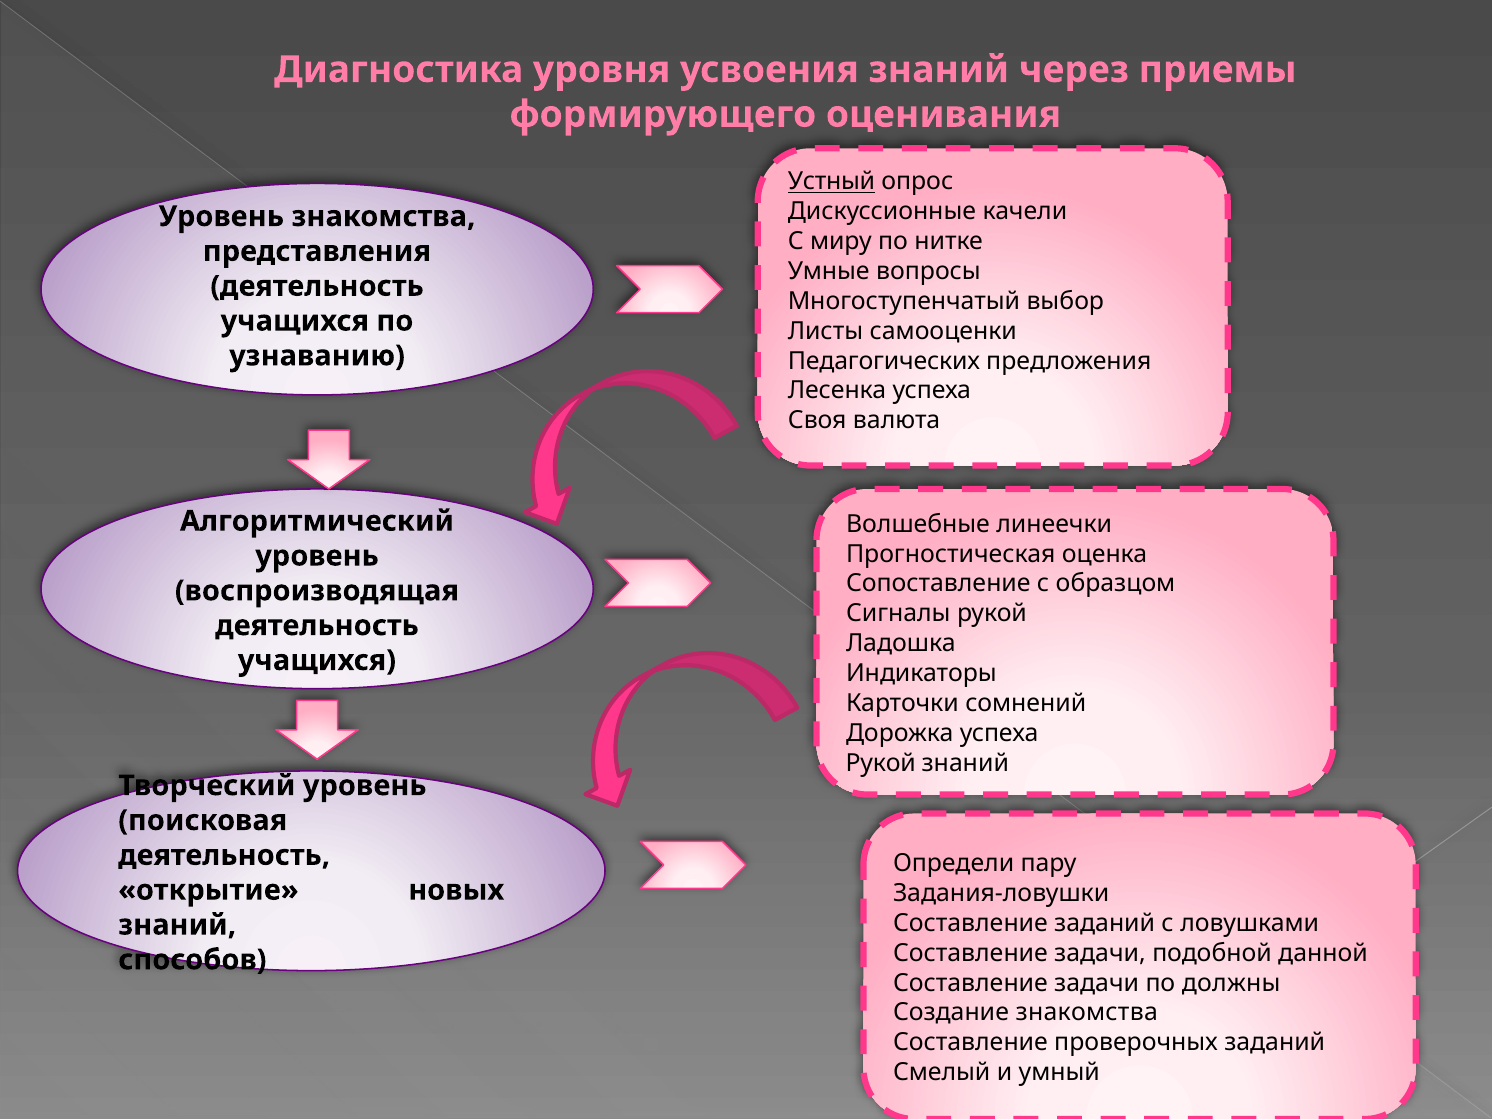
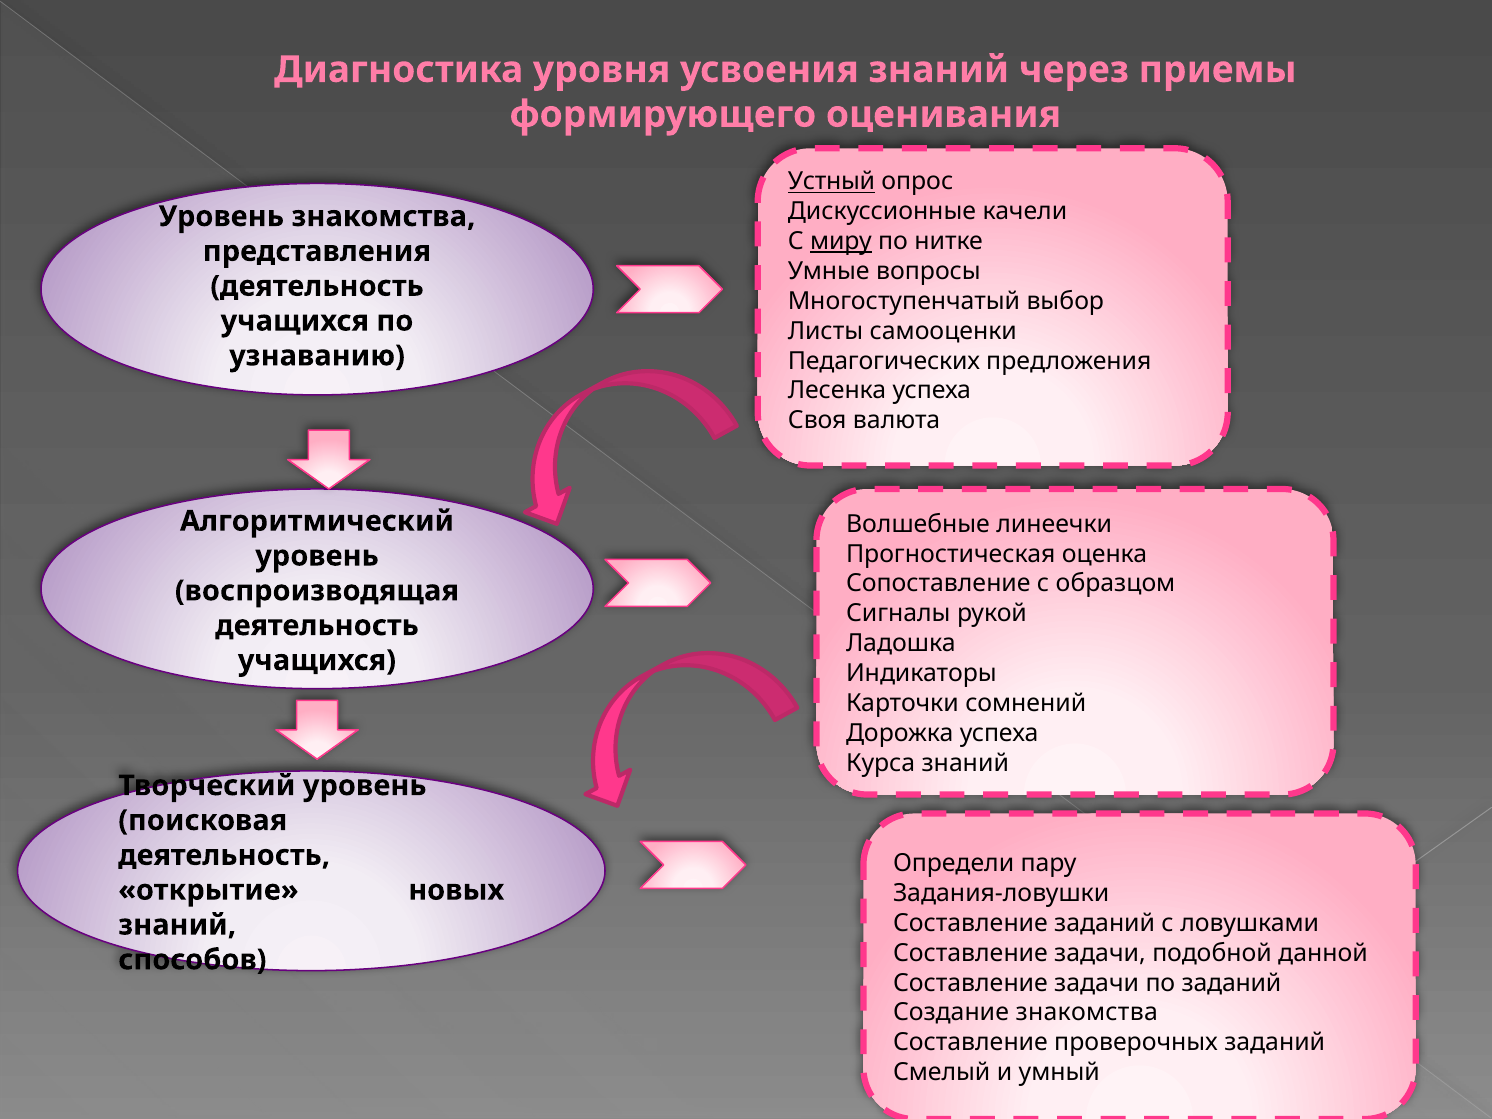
миру underline: none -> present (841, 241)
Рукой: Рукой -> Курса (881, 763)
по должны: должны -> заданий (1231, 983)
